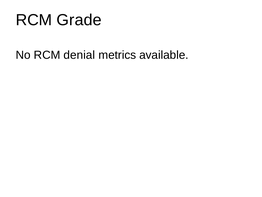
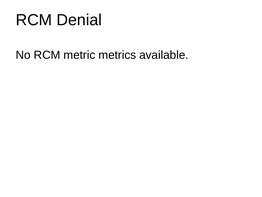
Grade: Grade -> Denial (79, 20)
denial: denial -> metric (79, 55)
